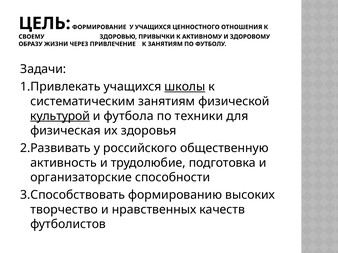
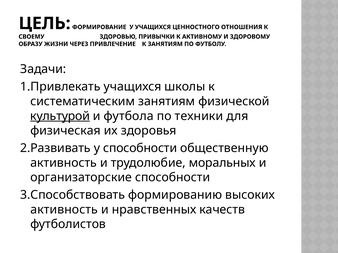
школы underline: present -> none (185, 87)
у российского: российского -> способности (140, 148)
подготовка: подготовка -> моральных (222, 163)
творчество: творчество -> активность (64, 210)
